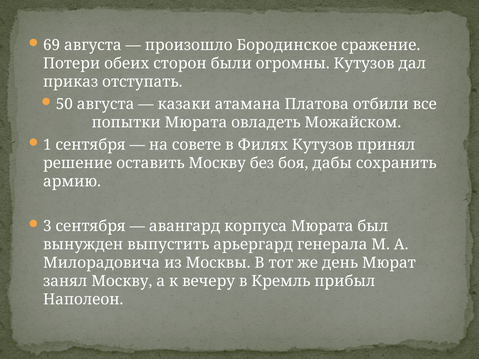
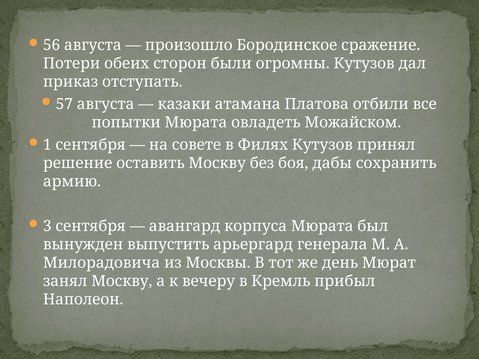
69: 69 -> 56 (52, 45)
50: 50 -> 57 (64, 104)
